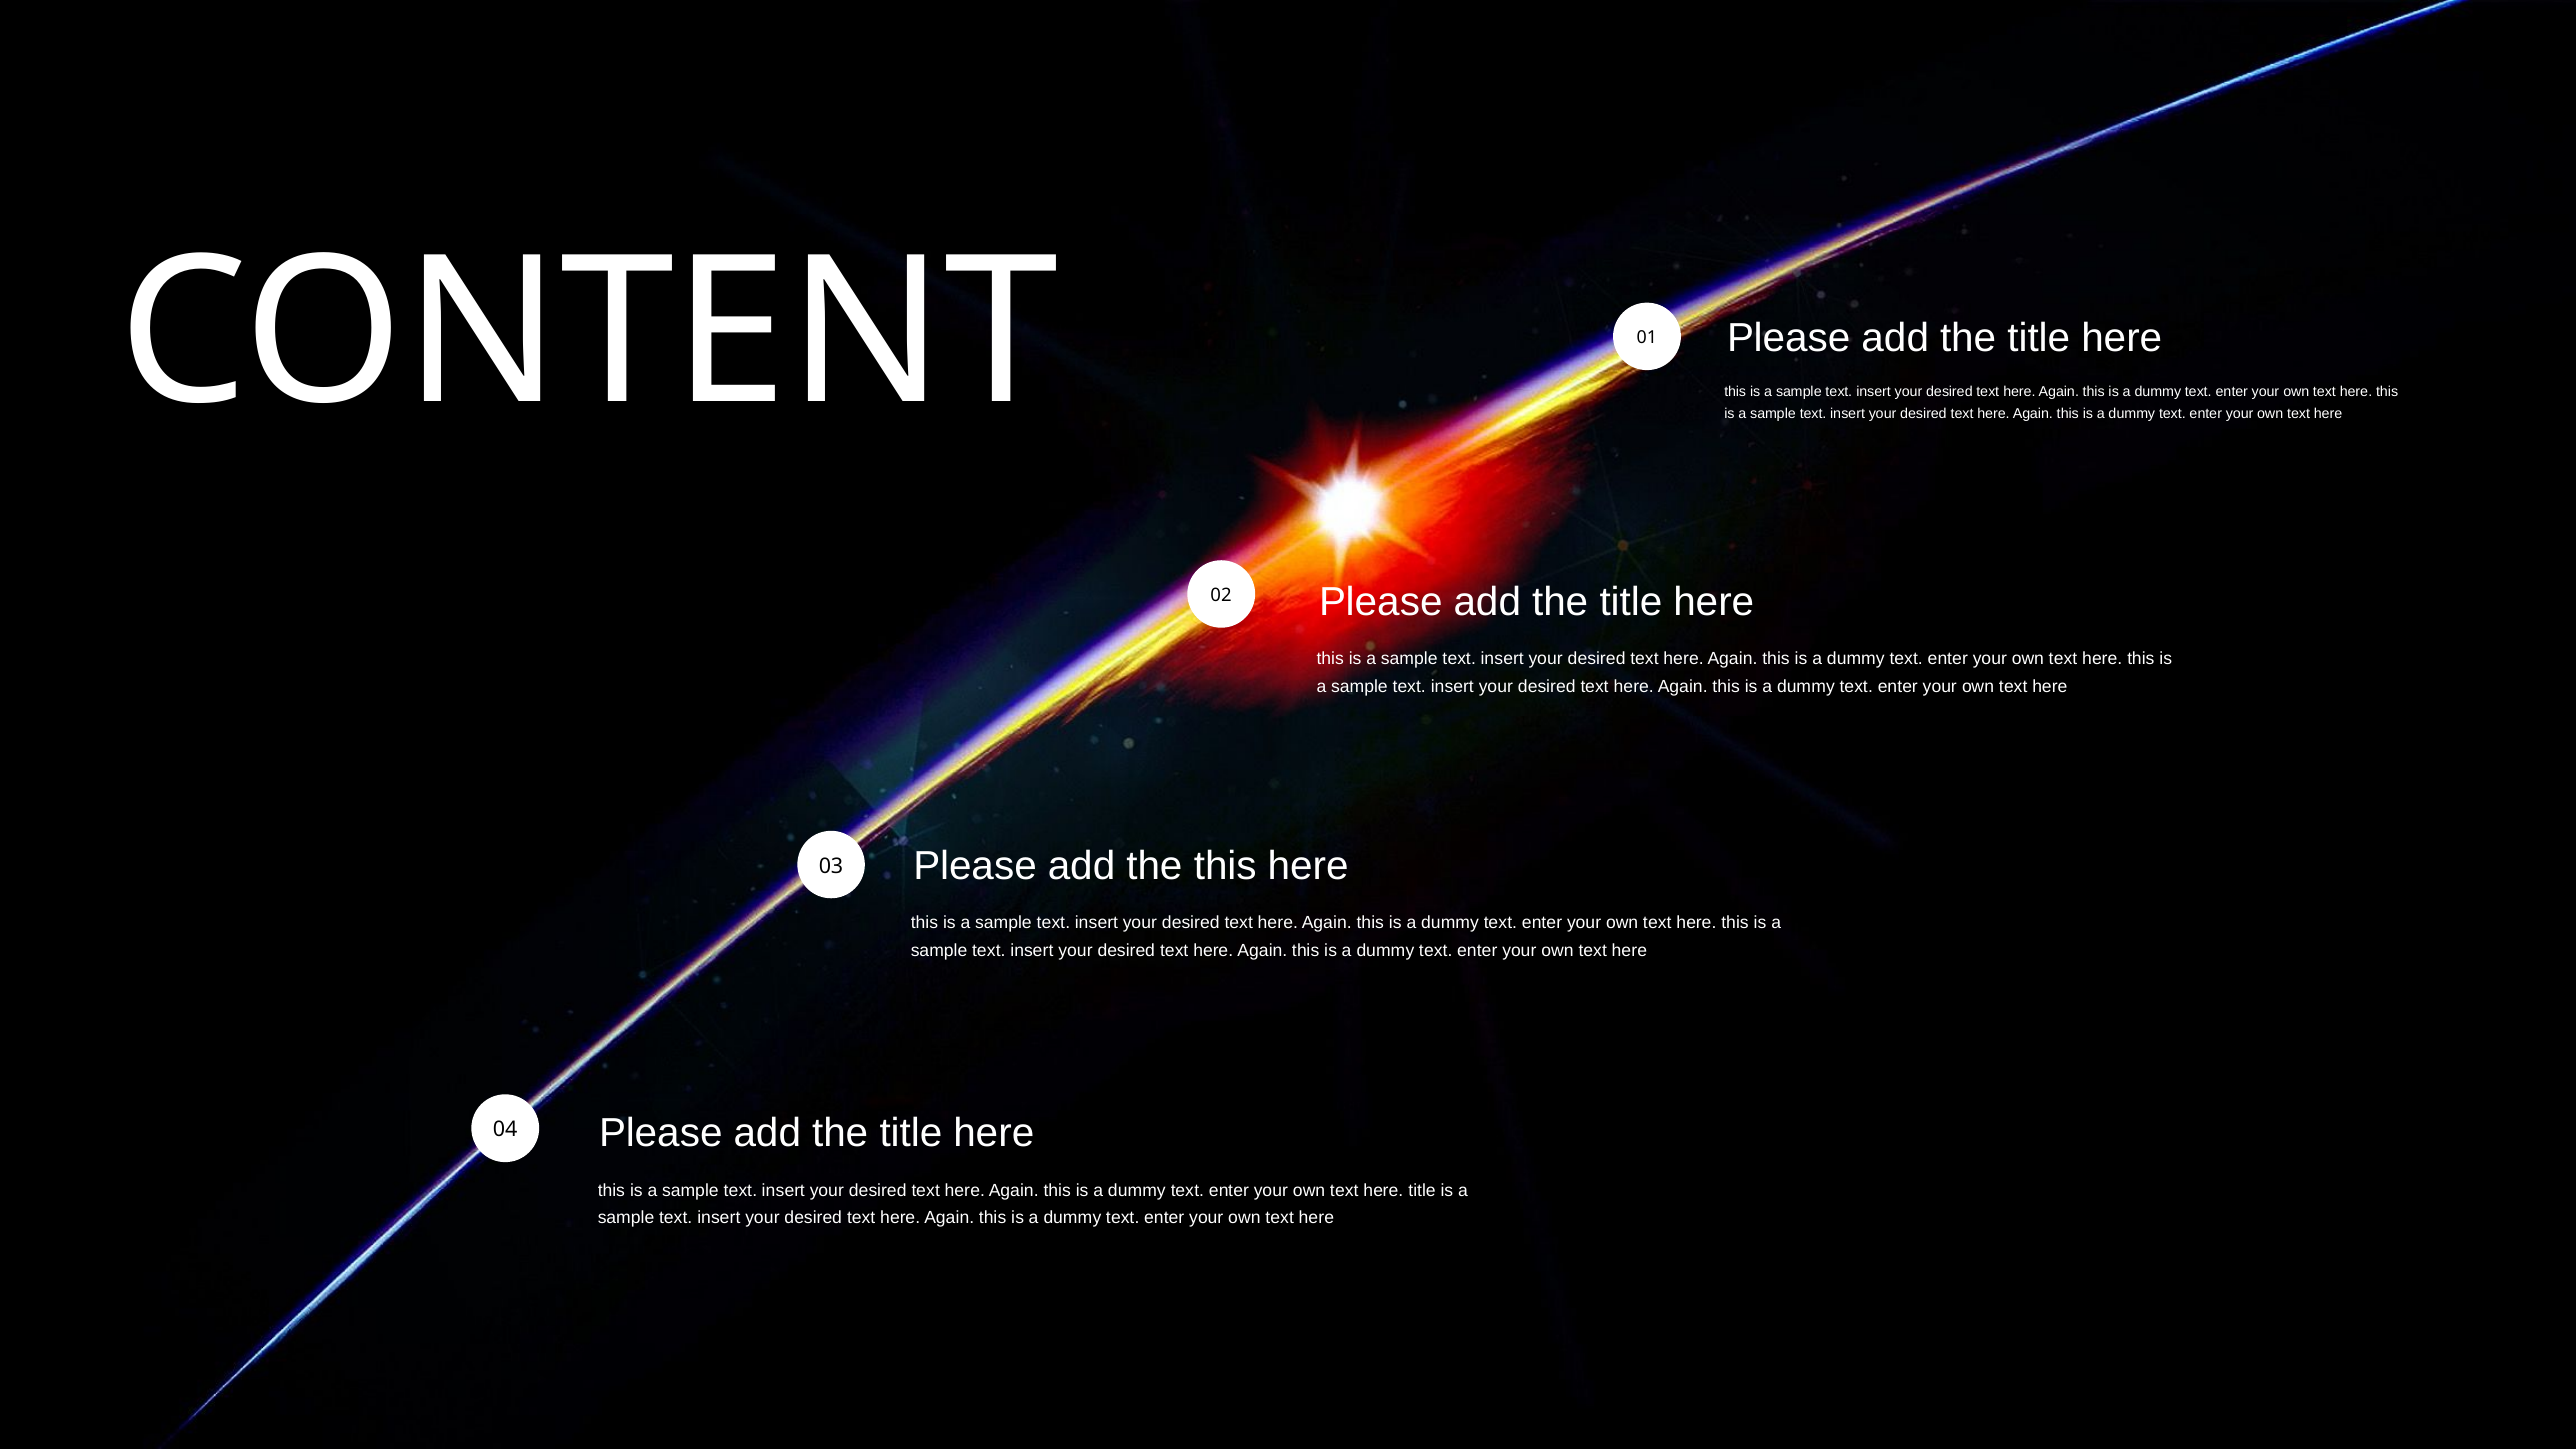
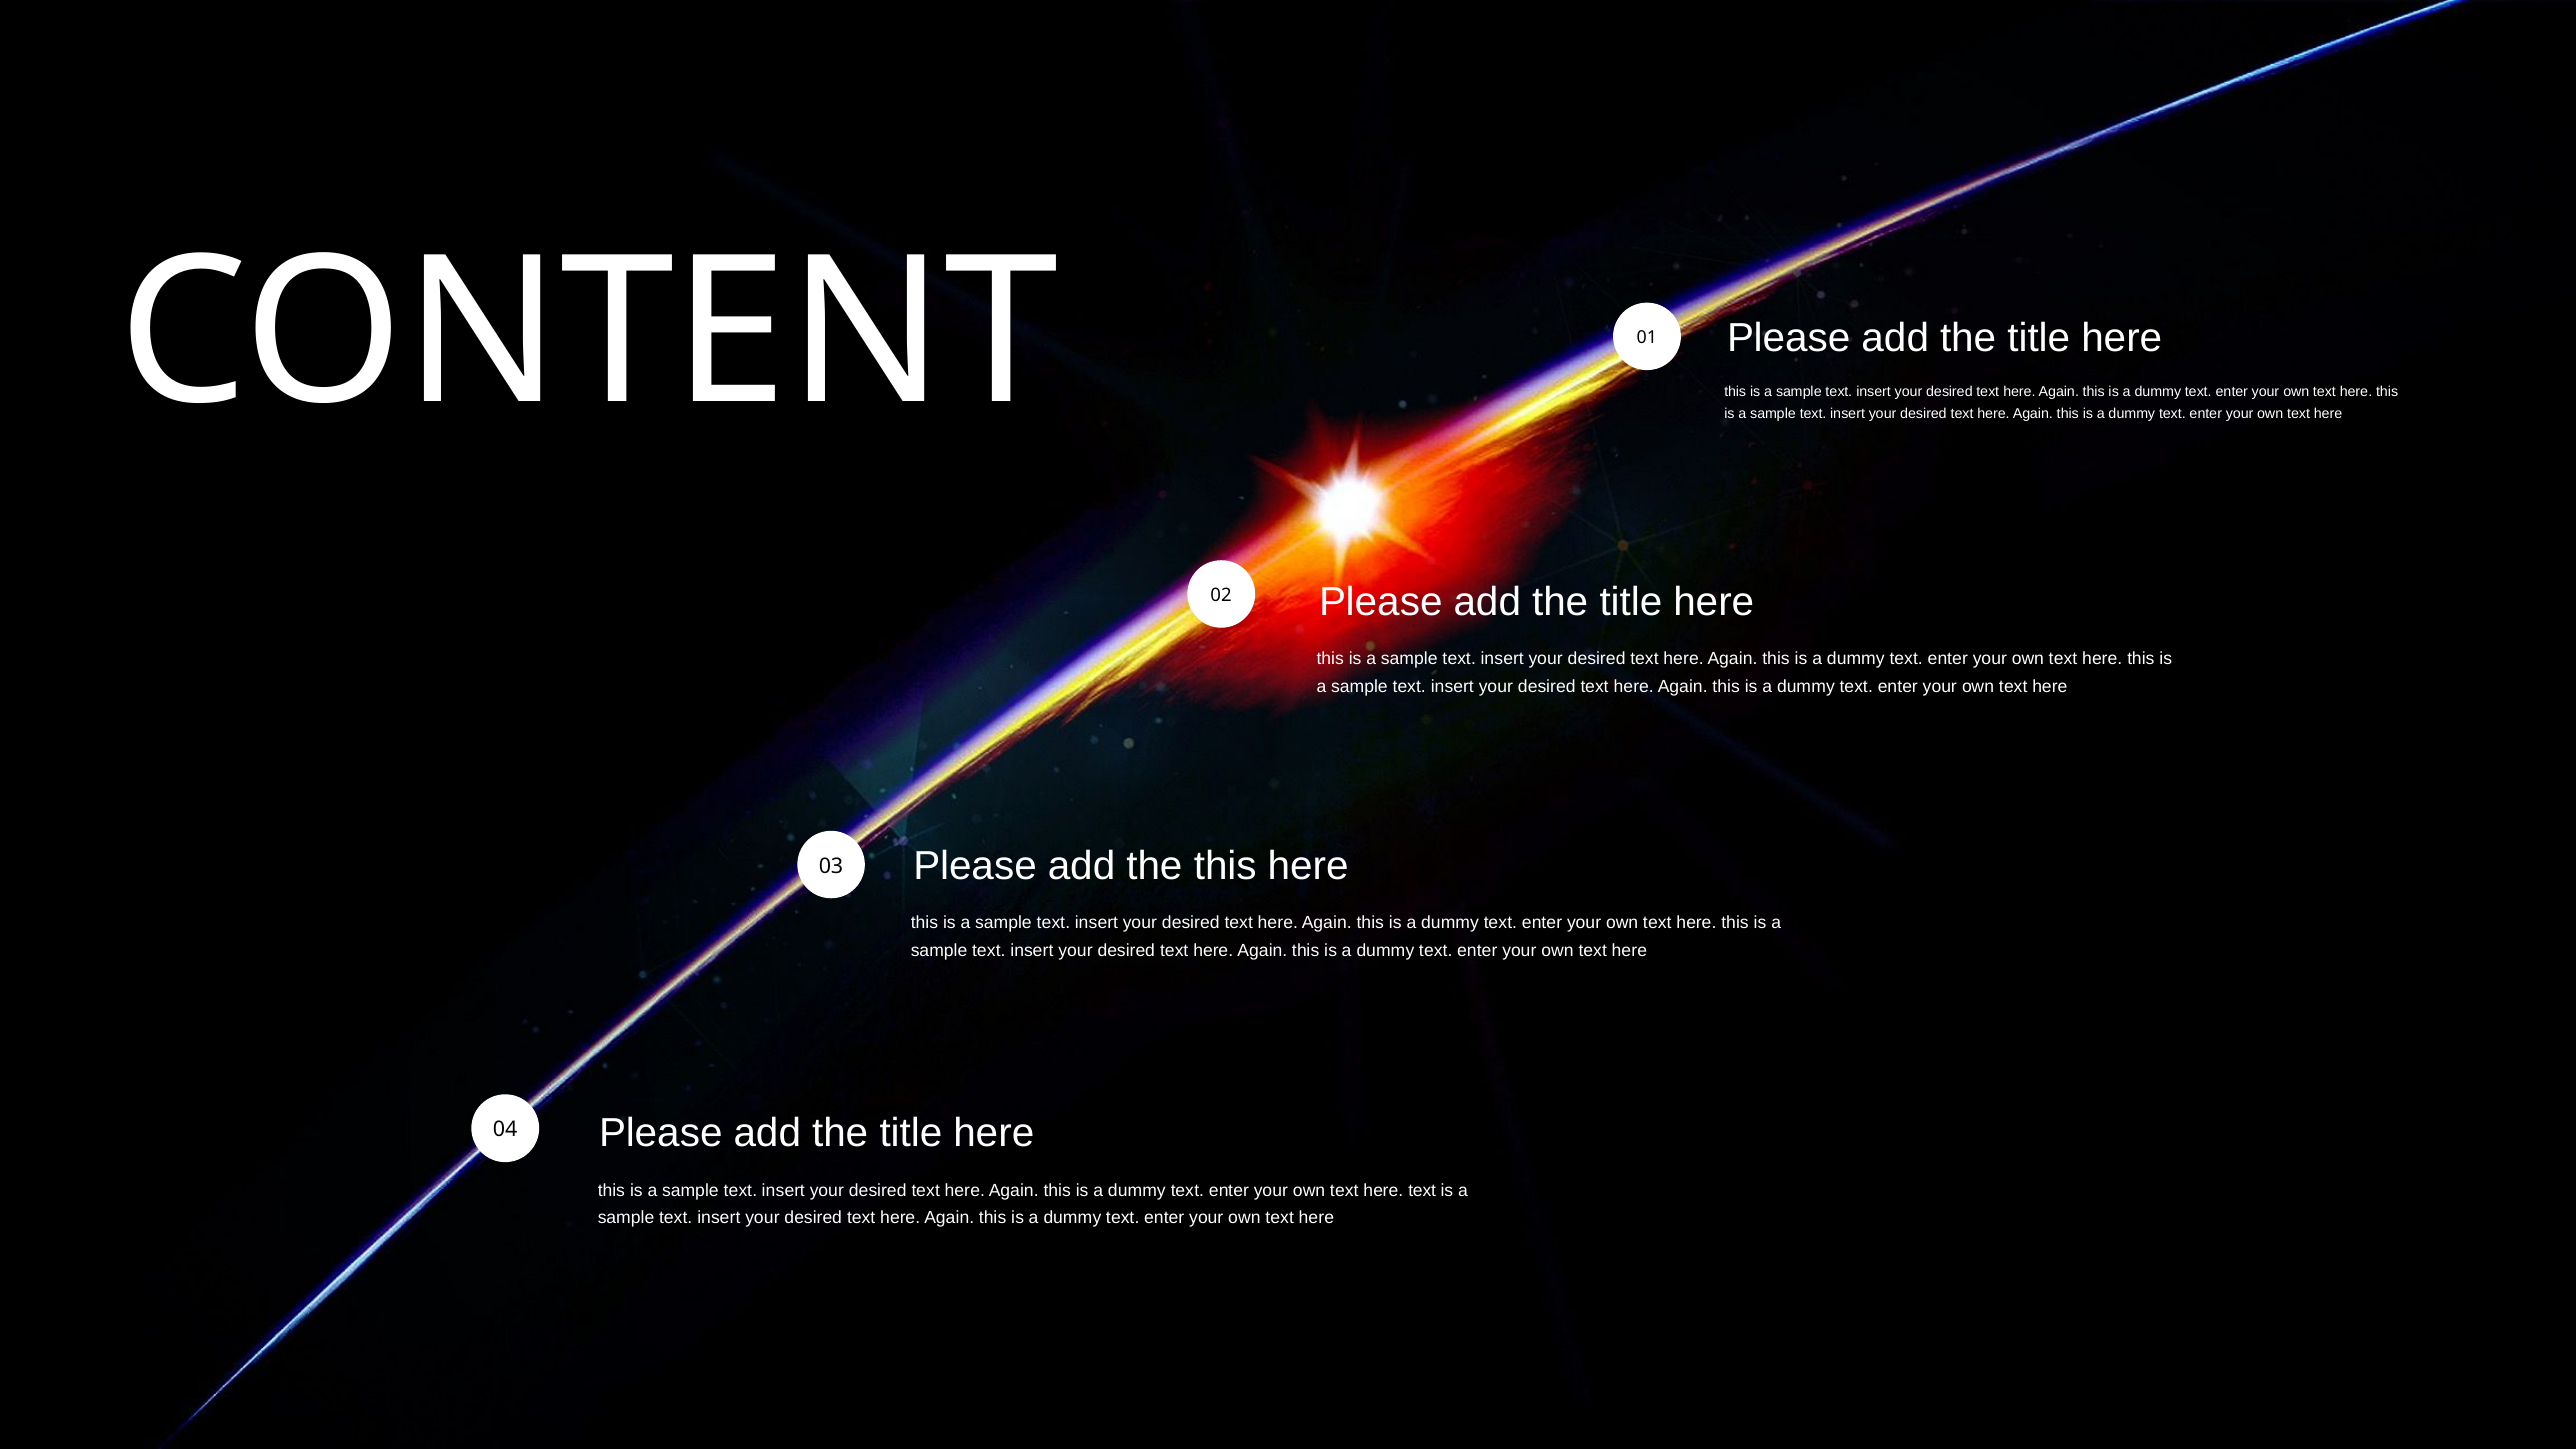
here title: title -> text (1422, 1191)
